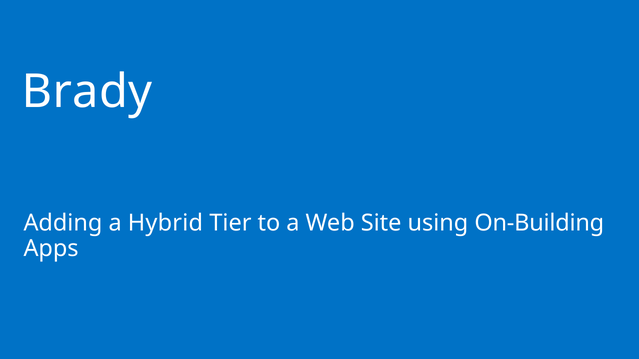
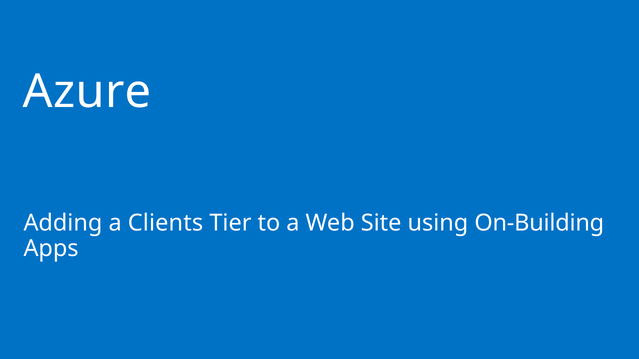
Brady: Brady -> Azure (87, 92)
Hybrid: Hybrid -> Clients (165, 223)
